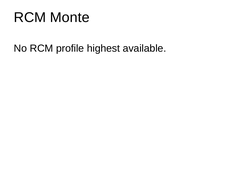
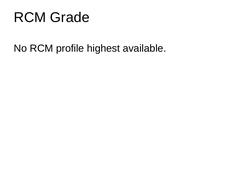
Monte: Monte -> Grade (70, 18)
